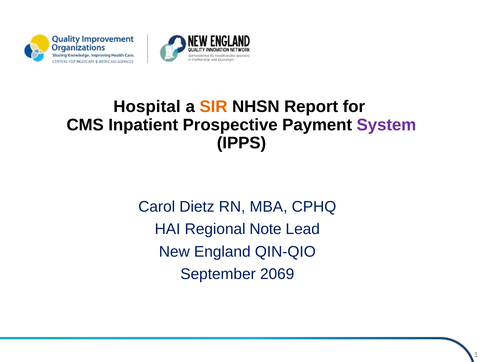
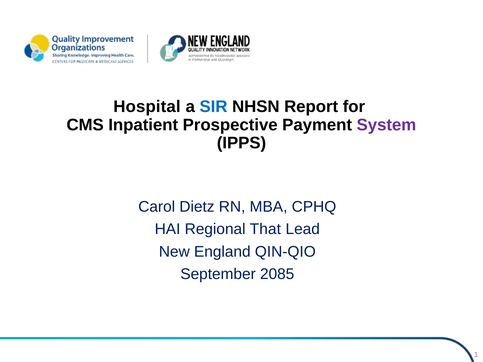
SIR colour: orange -> blue (214, 107)
Note: Note -> That (265, 229)
2069: 2069 -> 2085 (277, 274)
